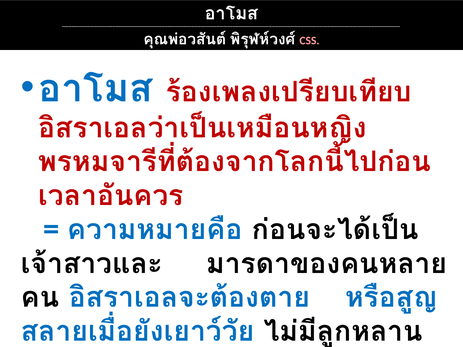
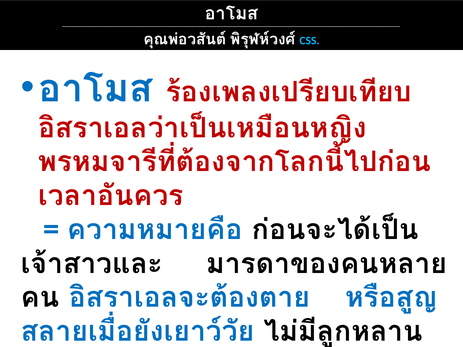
CSS colour: pink -> light blue (309, 41)
